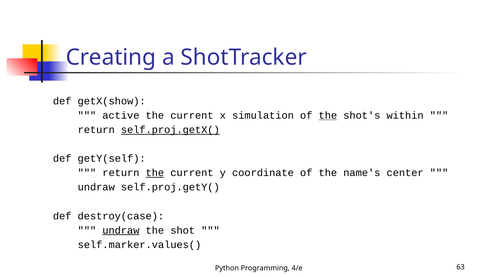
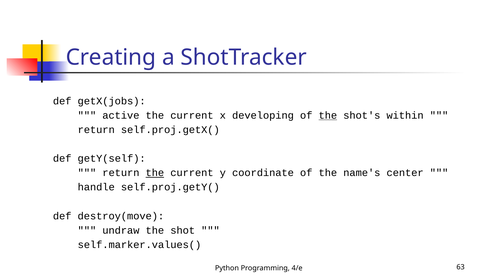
getX(show: getX(show -> getX(jobs (112, 101)
simulation: simulation -> developing (263, 116)
self.proj.getX( underline: present -> none (170, 130)
undraw: undraw -> handle (96, 187)
destroy(case: destroy(case -> destroy(move (121, 216)
undraw underline: present -> none (121, 231)
